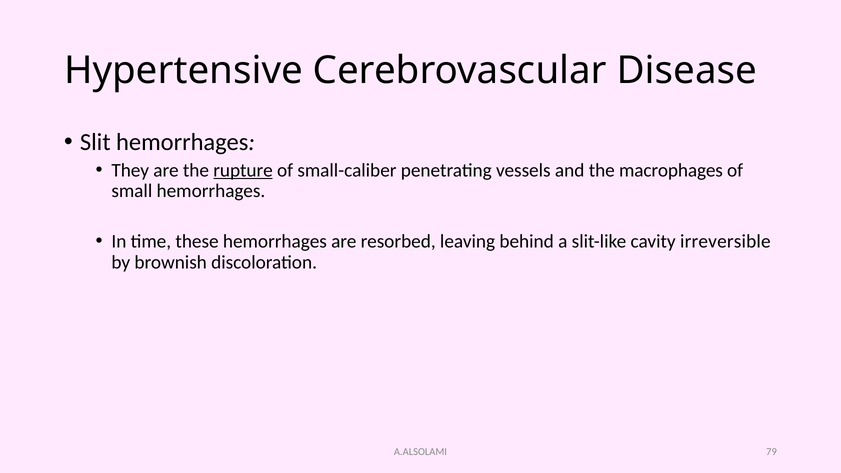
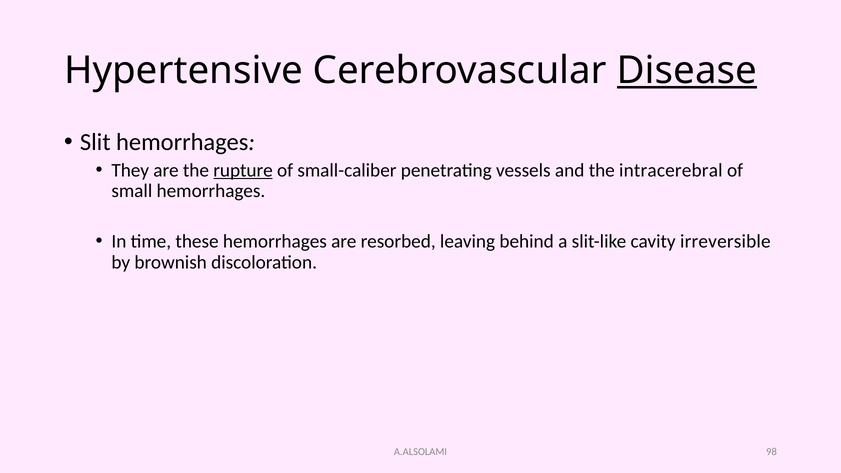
Disease underline: none -> present (687, 71)
macrophages: macrophages -> intracerebral (671, 170)
79: 79 -> 98 (772, 452)
